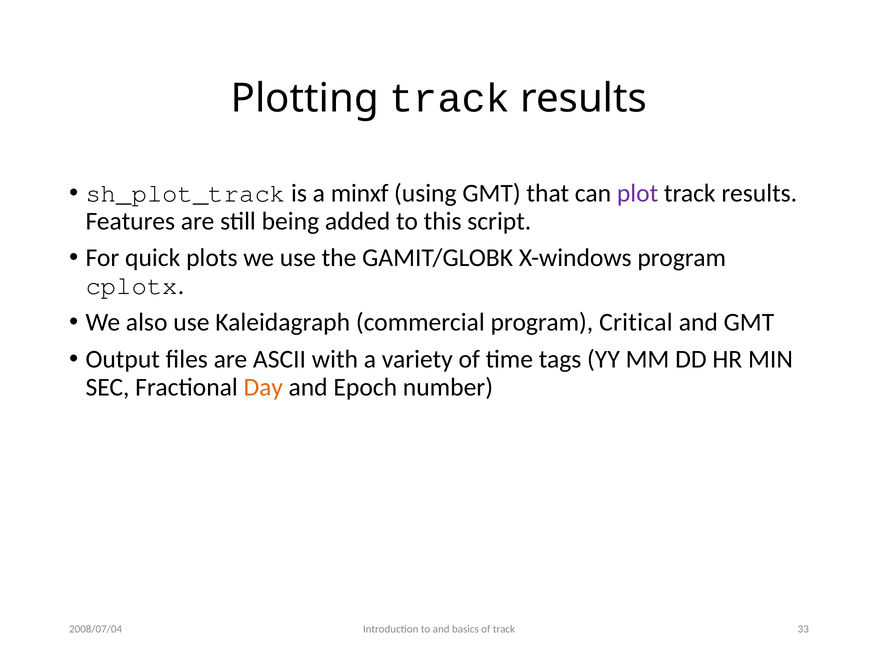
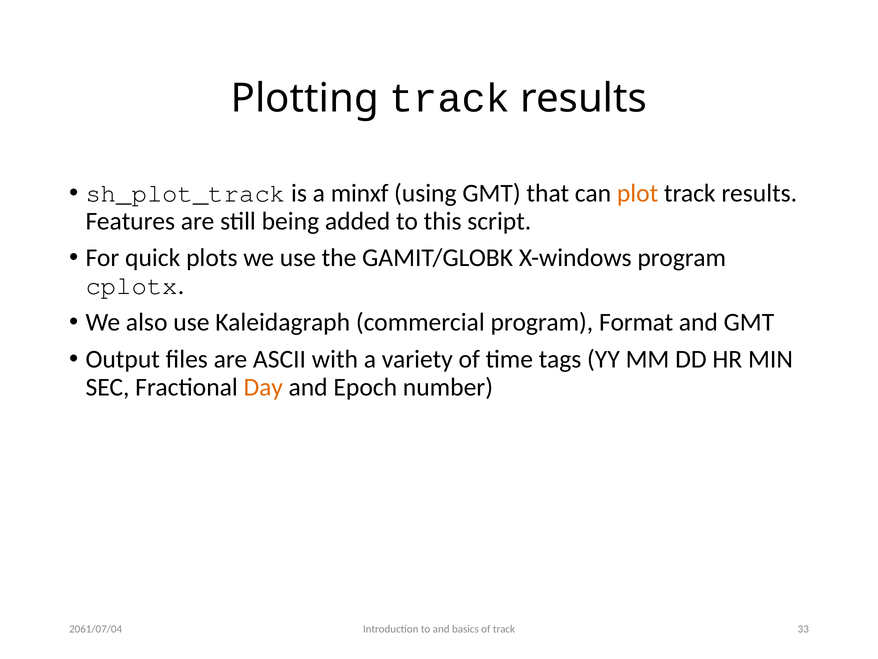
plot colour: purple -> orange (638, 193)
Critical: Critical -> Format (636, 322)
2008/07/04: 2008/07/04 -> 2061/07/04 (96, 629)
